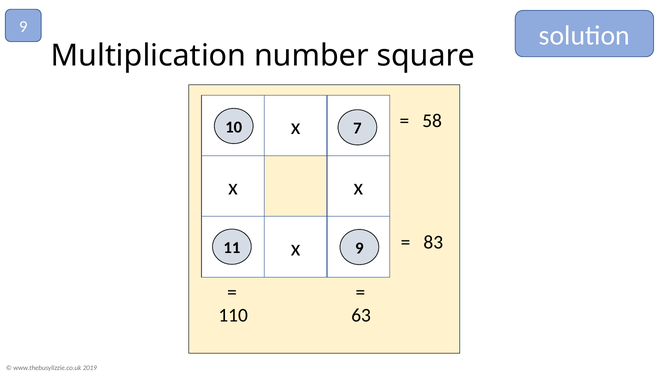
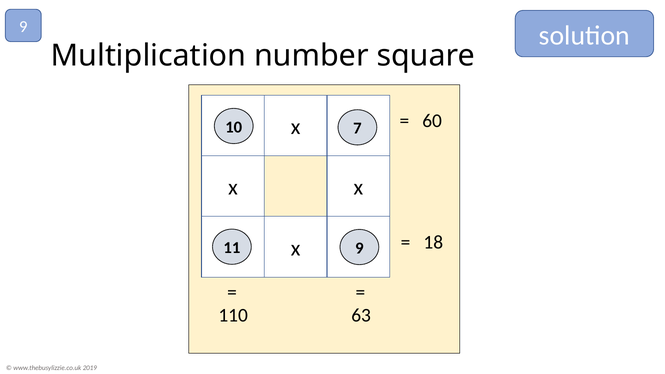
58: 58 -> 60 (432, 121)
83: 83 -> 18 (433, 242)
